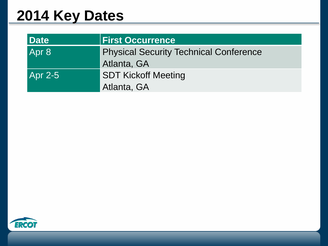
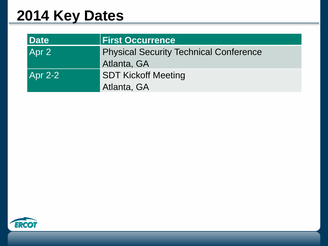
8: 8 -> 2 (48, 52)
2-5: 2-5 -> 2-2 (53, 75)
